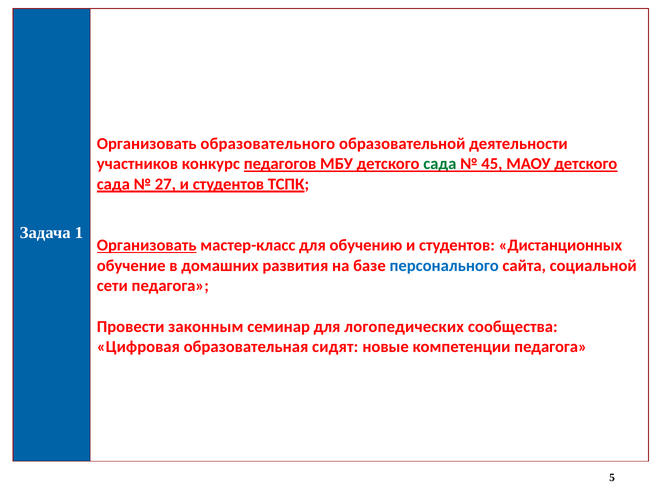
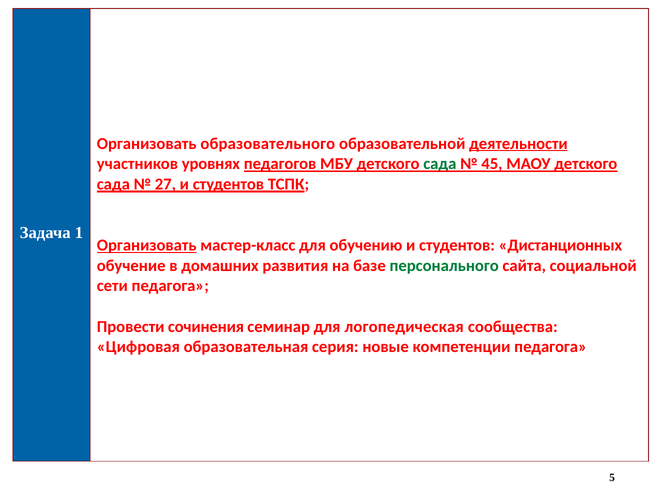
деятельности underline: none -> present (518, 144)
конкурс: конкурс -> уровнях (211, 164)
персонального colour: blue -> green (444, 266)
законным: законным -> сочинения (206, 327)
логопедических: логопедических -> логопедическая (404, 327)
сидят: сидят -> серия (335, 347)
